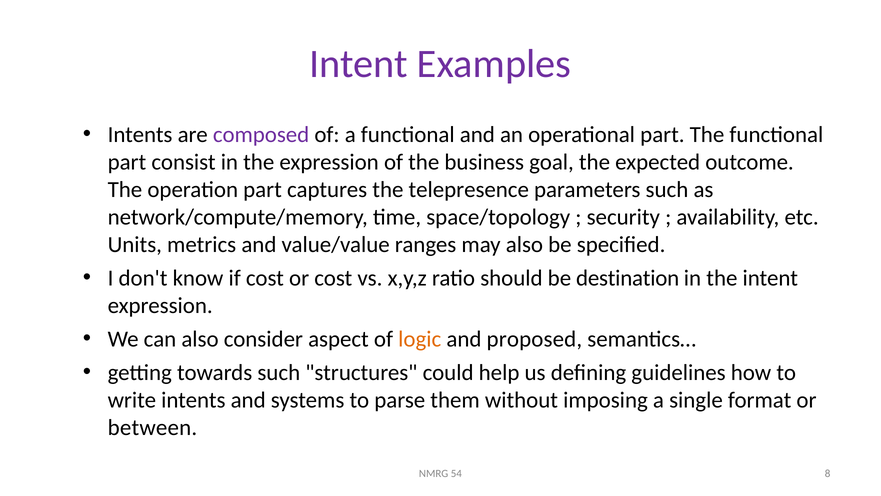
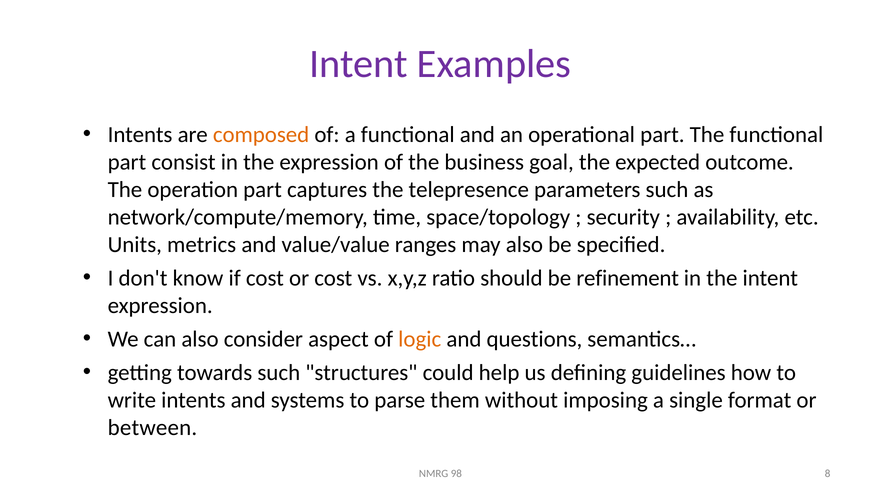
composed colour: purple -> orange (261, 134)
destination: destination -> refinement (628, 278)
proposed: proposed -> questions (534, 339)
54: 54 -> 98 (456, 473)
